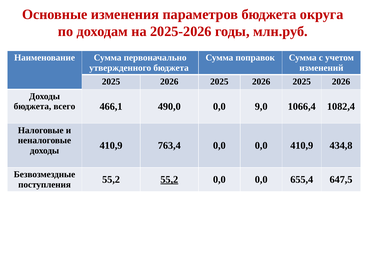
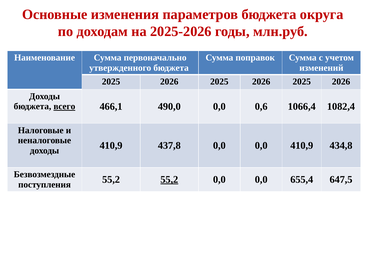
всего underline: none -> present (64, 106)
9,0: 9,0 -> 0,6 (261, 106)
763,4: 763,4 -> 437,8 (169, 145)
